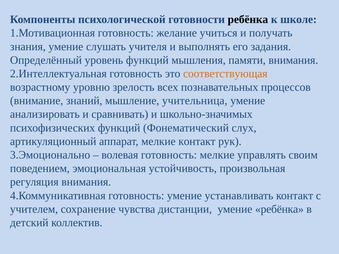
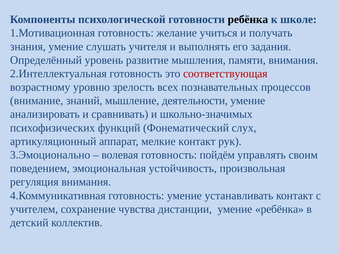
уровень функций: функций -> развитие (147, 60)
соответствующая colour: orange -> red (225, 74)
учительница: учительница -> деятельности (195, 101)
готовность мелкие: мелкие -> пойдём (217, 155)
